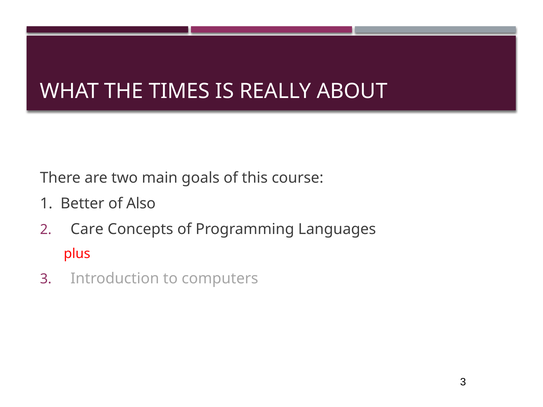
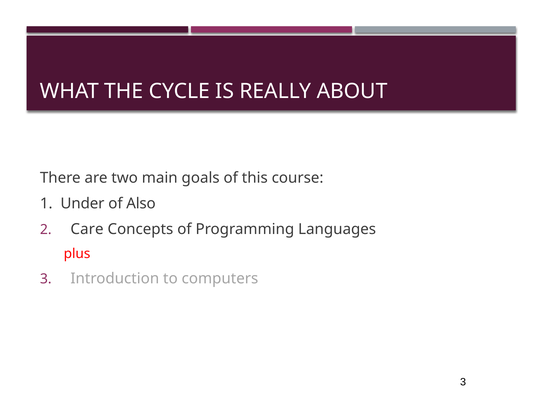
TIMES: TIMES -> CYCLE (179, 91)
Better: Better -> Under (82, 204)
